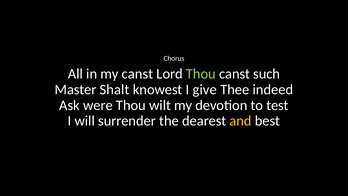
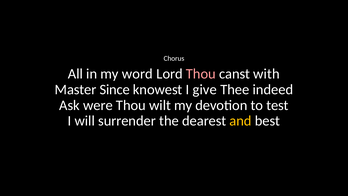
my canst: canst -> word (137, 74)
Thou colour: light green -> pink (201, 74)
such: such -> with (266, 74)
Shalt: Shalt -> Since (115, 89)
